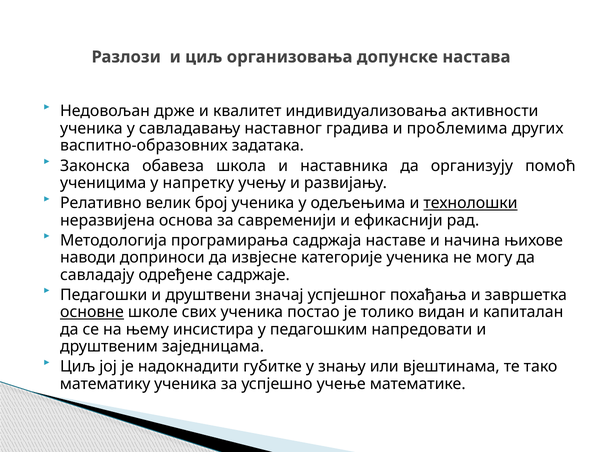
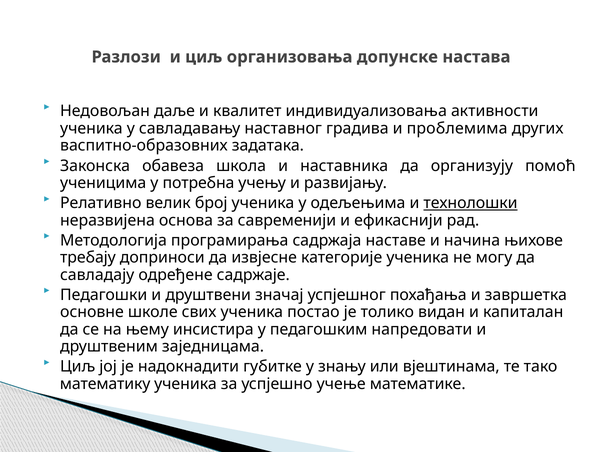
држе: држе -> даље (174, 111)
напретку: напретку -> потребна (198, 183)
наводи: наводи -> требају (88, 257)
основне underline: present -> none (92, 312)
